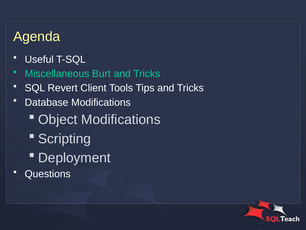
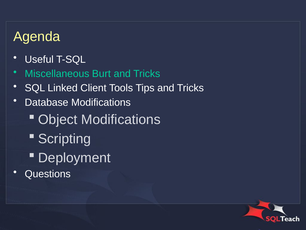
Revert: Revert -> Linked (63, 88)
